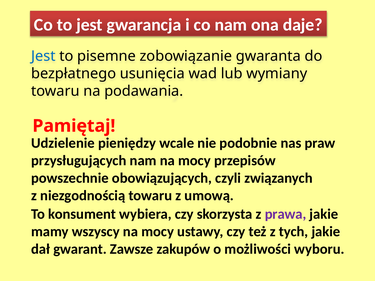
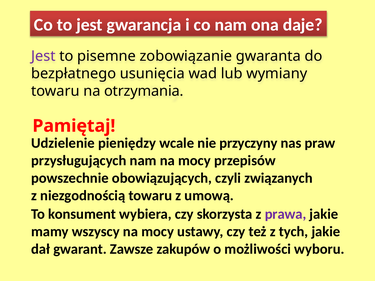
Jest colour: blue -> purple (43, 56)
podawania: podawania -> otrzymania (144, 91)
podobnie: podobnie -> przyczyny (248, 143)
